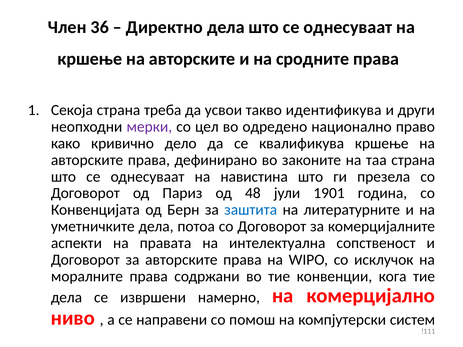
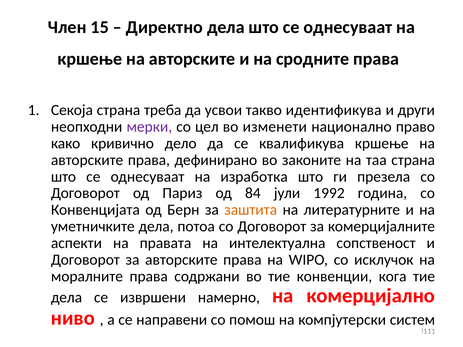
36: 36 -> 15 (100, 27)
одредено: одредено -> изменети (275, 127)
навистина: навистина -> изработка (254, 177)
48: 48 -> 84 (253, 193)
1901: 1901 -> 1992 (329, 193)
заштита colour: blue -> orange (251, 210)
